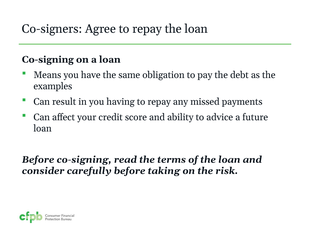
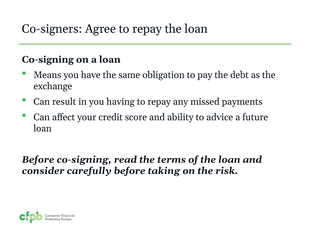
examples: examples -> exchange (53, 86)
